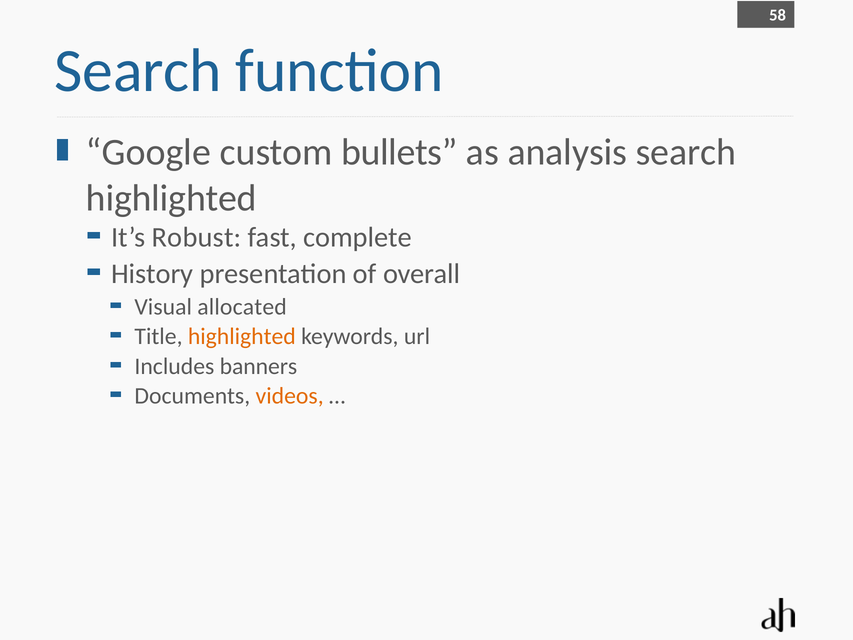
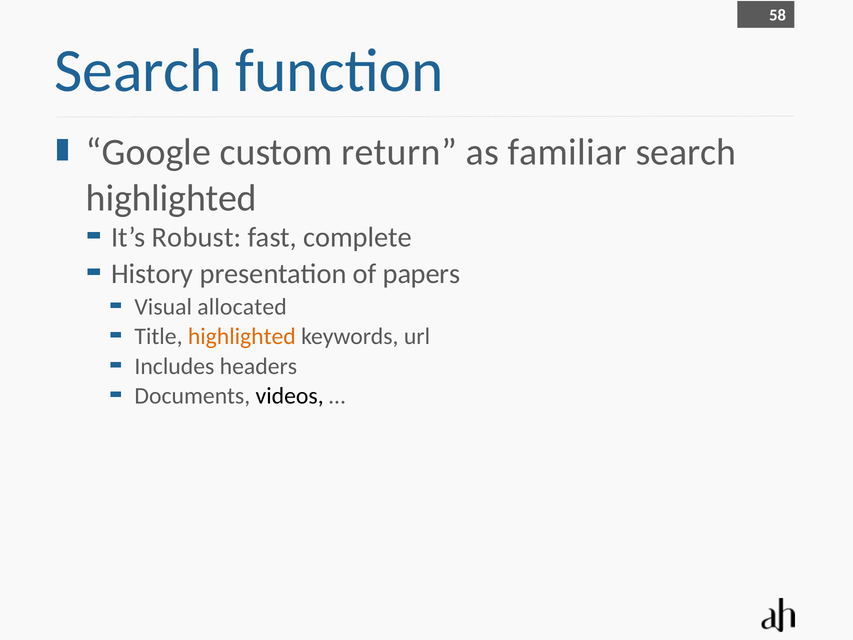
bullets: bullets -> return (399, 152)
analysis: analysis -> familiar (567, 152)
overall: overall -> papers (422, 274)
banners: banners -> headers (258, 366)
videos colour: orange -> black (290, 396)
